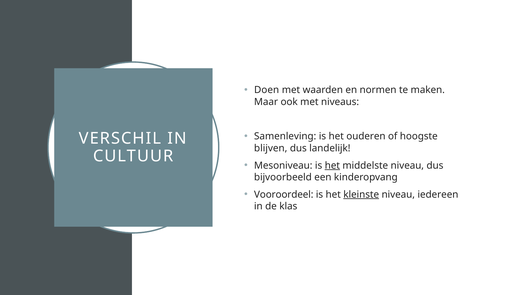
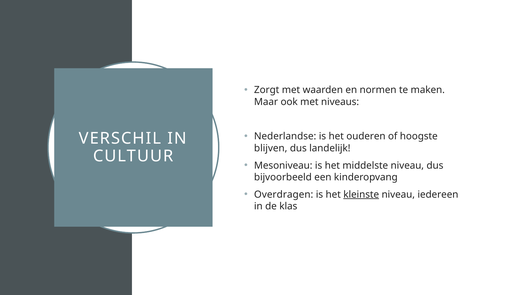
Doen: Doen -> Zorgt (267, 90)
Samenleving: Samenleving -> Nederlandse (285, 136)
het underline: present -> none (332, 165)
Vooroordeel: Vooroordeel -> Overdragen (284, 194)
